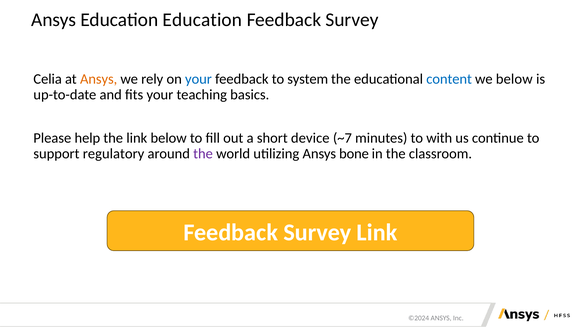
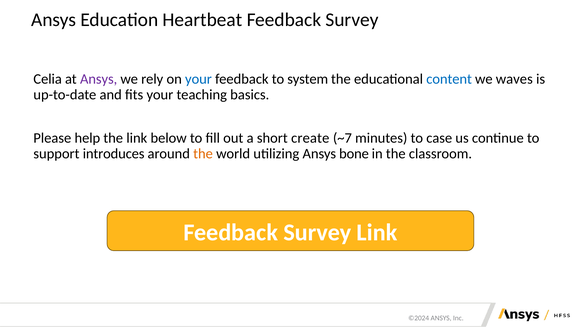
Education Education: Education -> Heartbeat (202, 20)
Ansys colour: orange -> purple (99, 79)
we below: below -> waves (514, 79)
device: device -> create (310, 138)
with: with -> case (439, 138)
regulatory: regulatory -> introduces (114, 154)
the colour: purple -> orange (203, 154)
